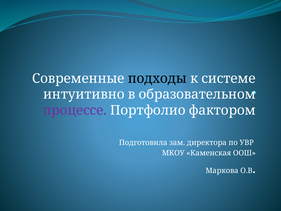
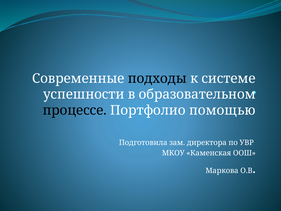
интуитивно: интуитивно -> успешности (84, 94)
процессе colour: purple -> black (75, 110)
фактором: фактором -> помощью (222, 110)
